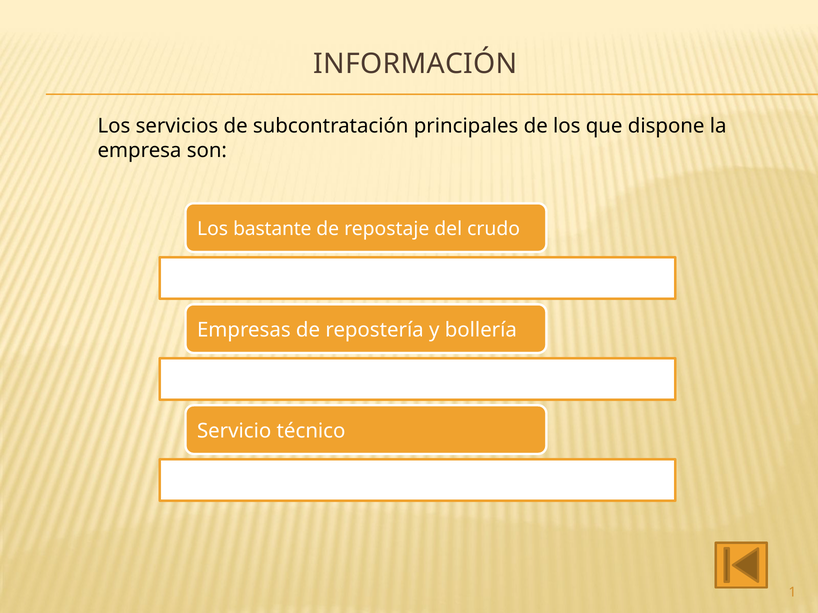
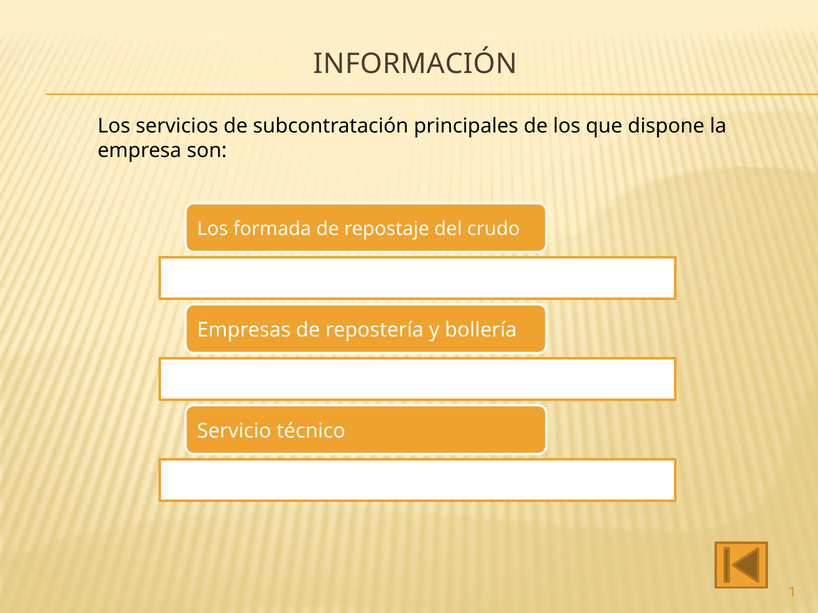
bastante: bastante -> formada (272, 229)
